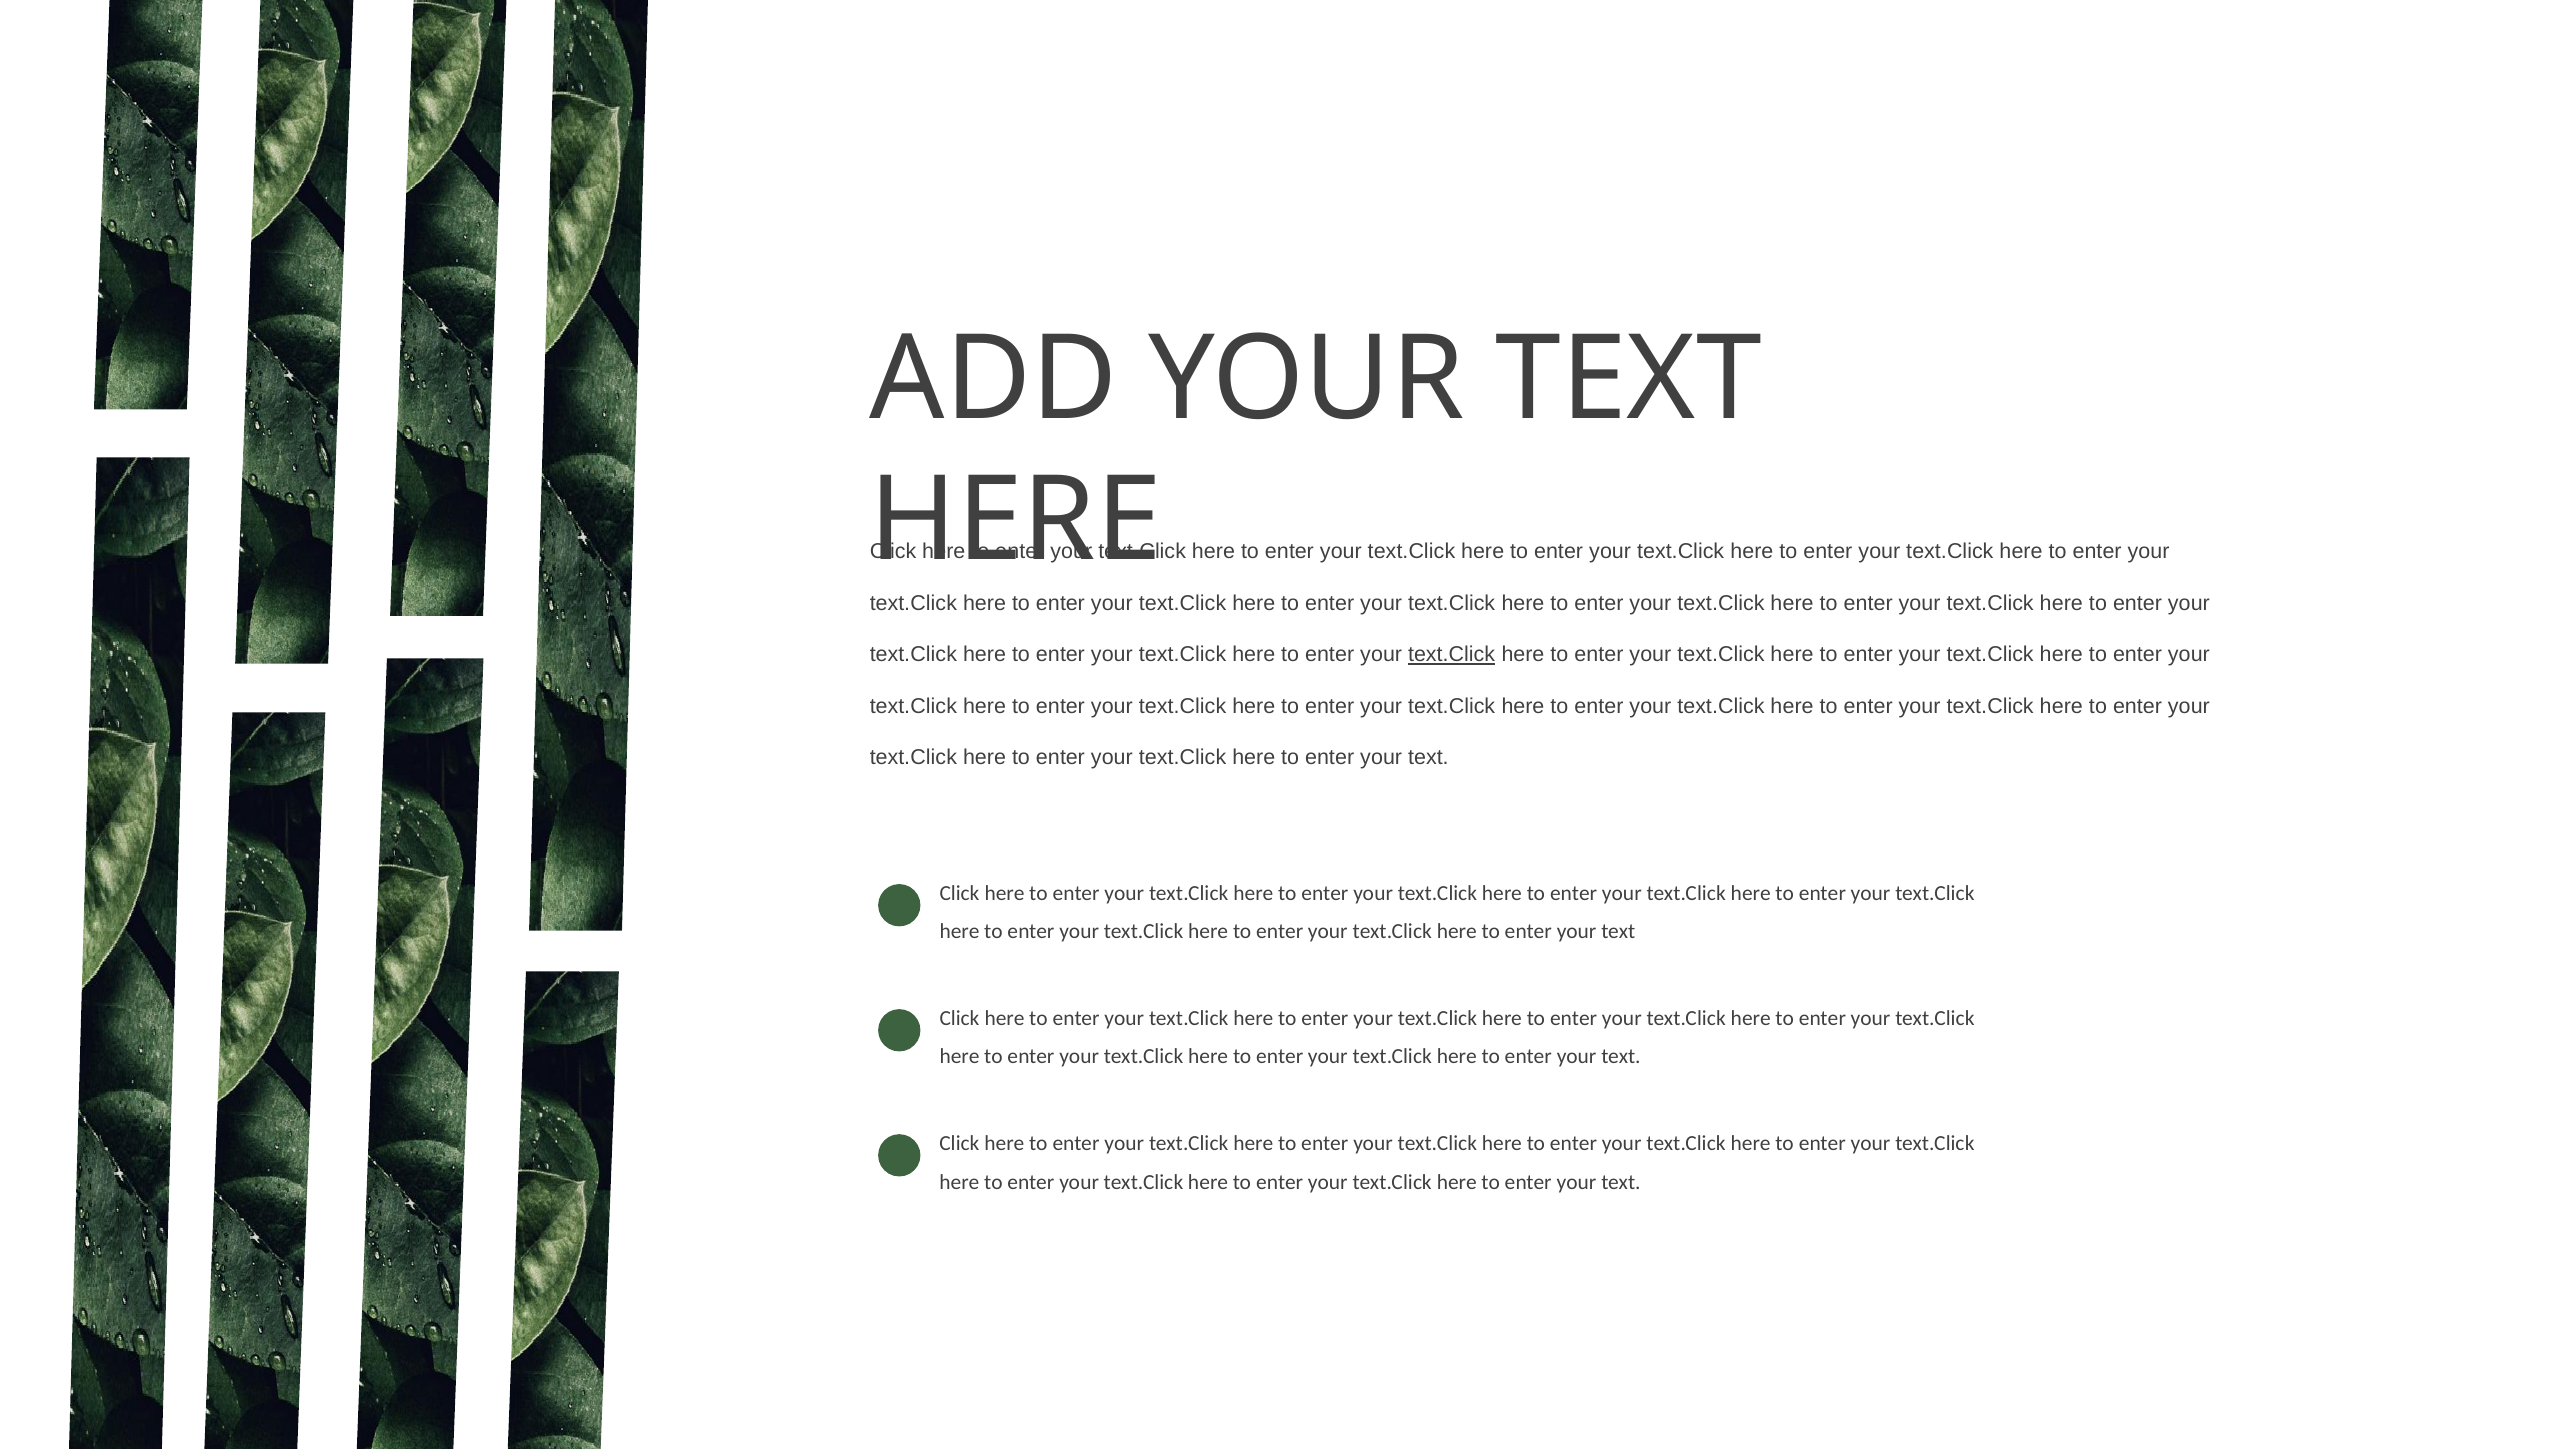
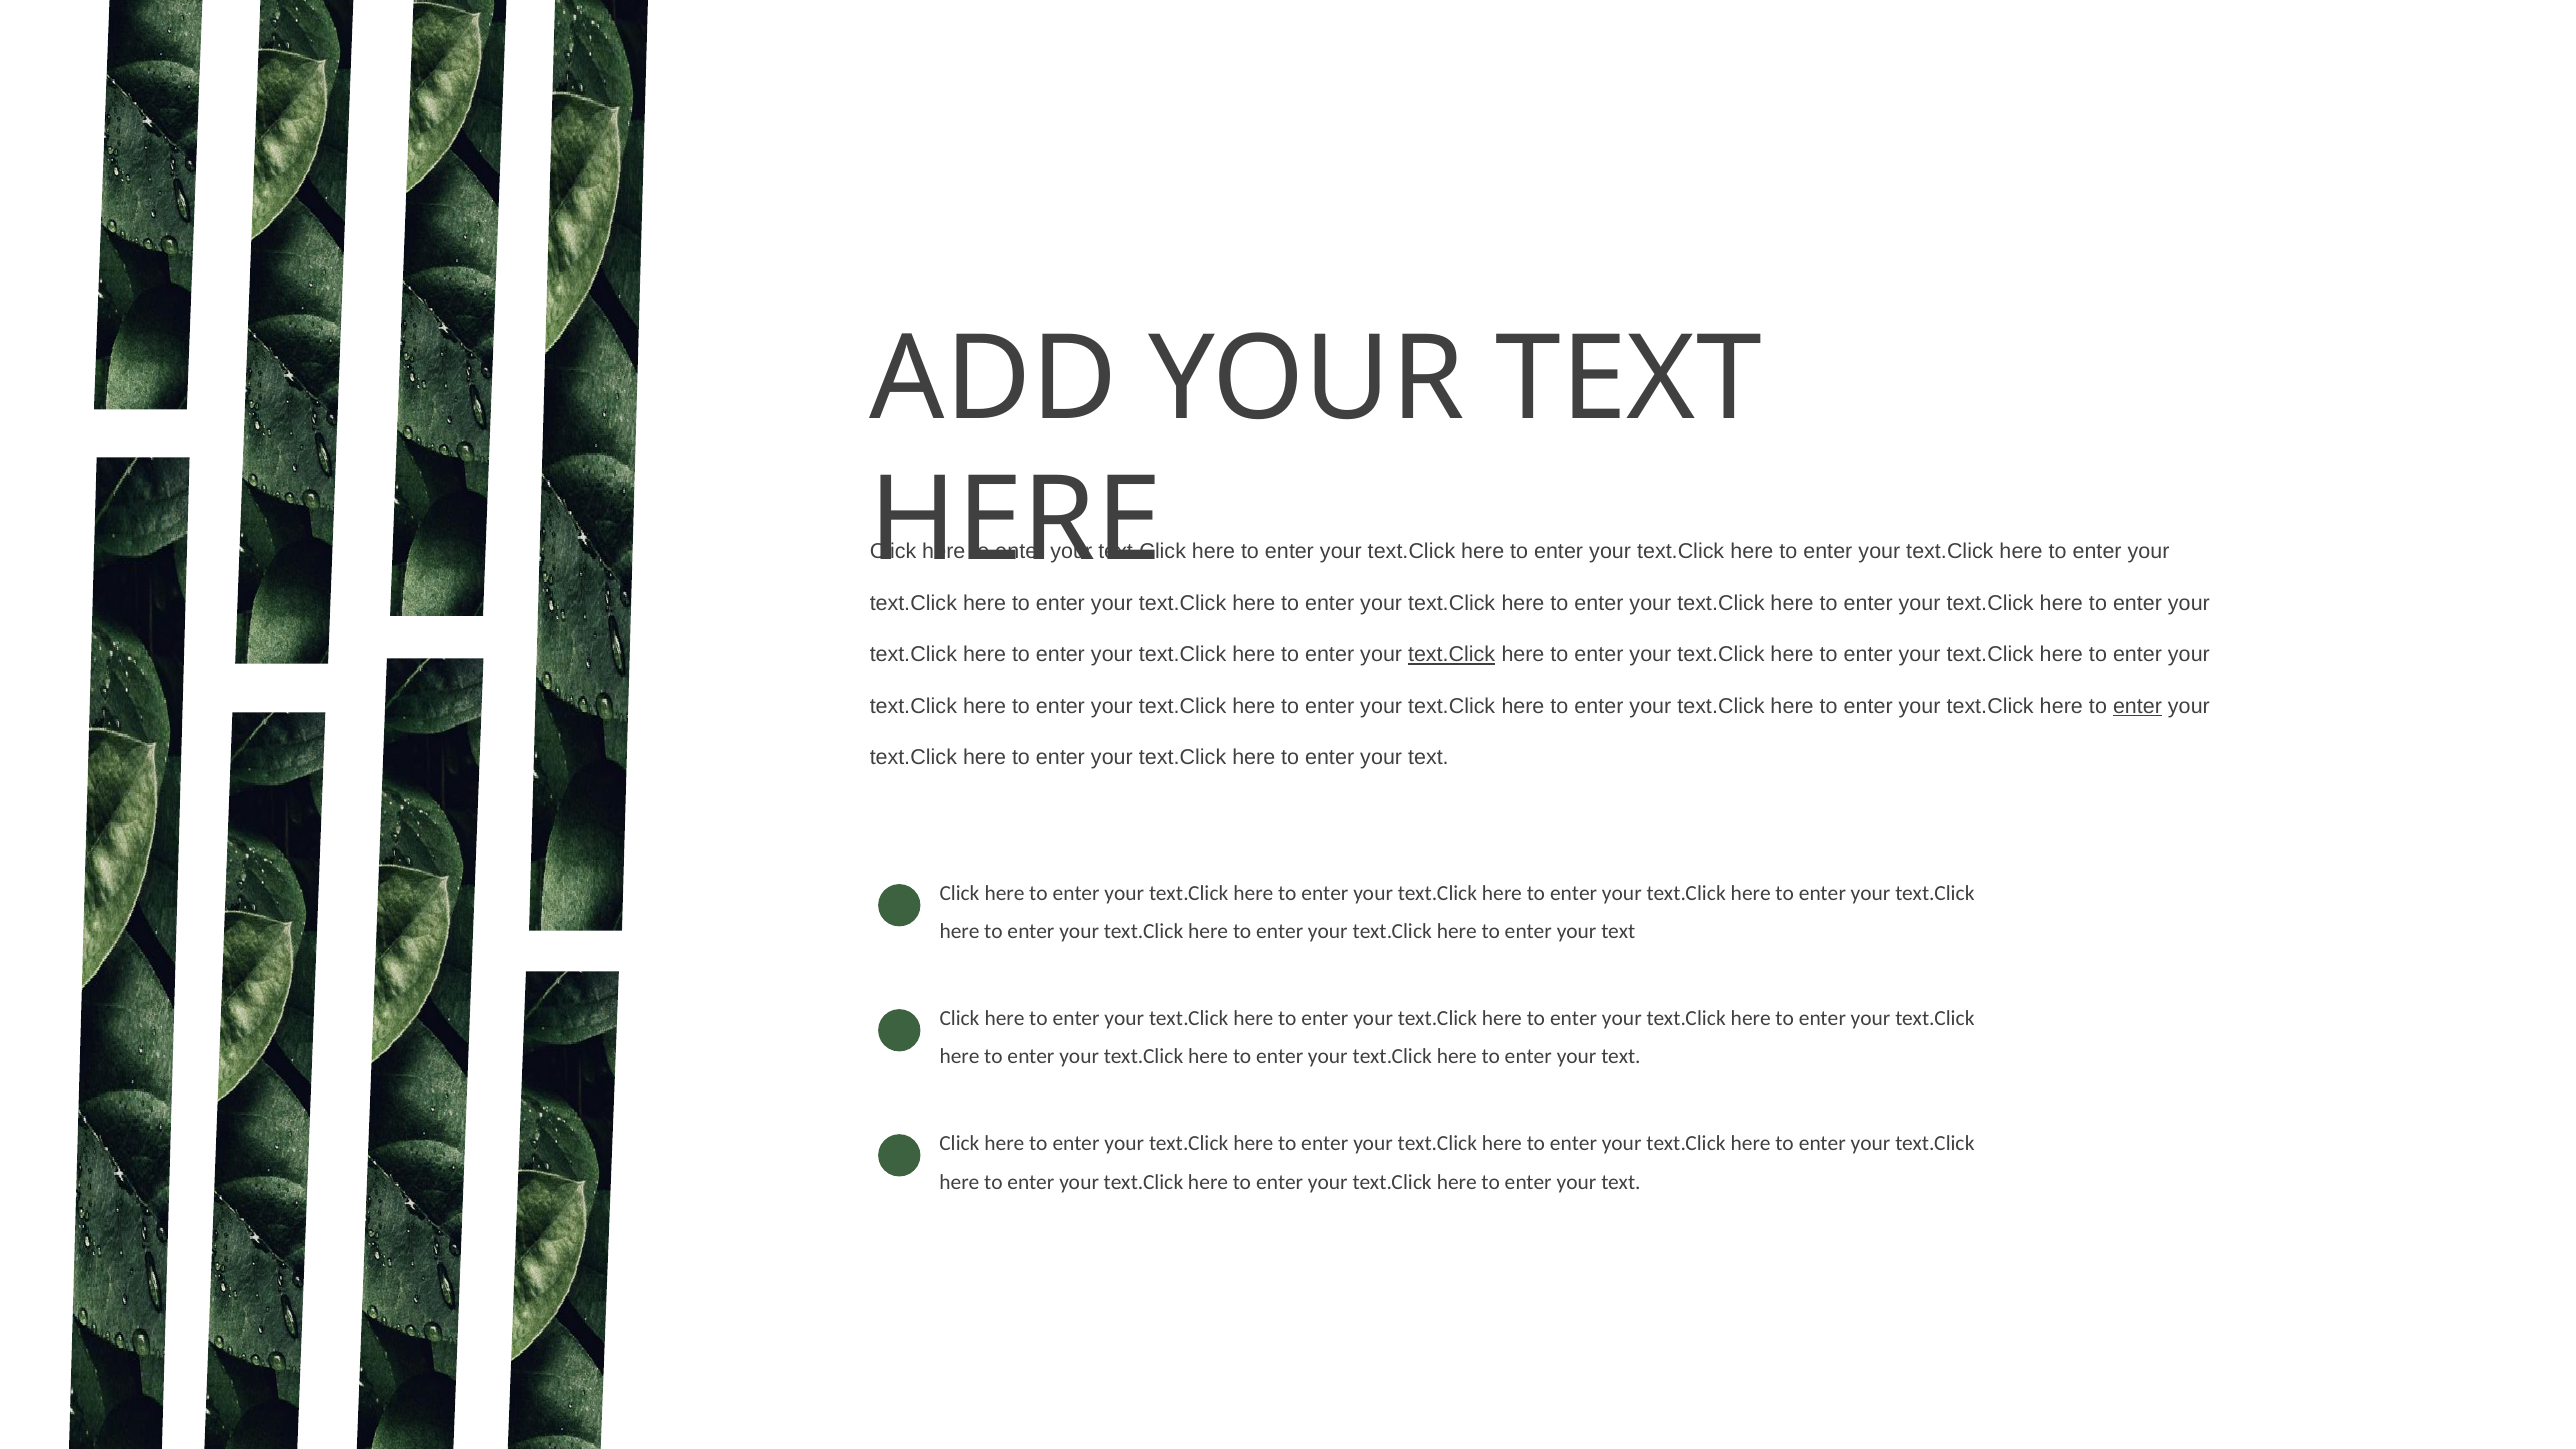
enter underline: none -> present (2137, 706)
